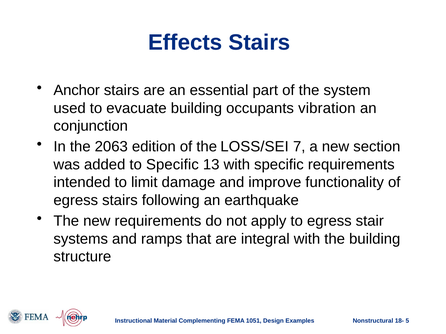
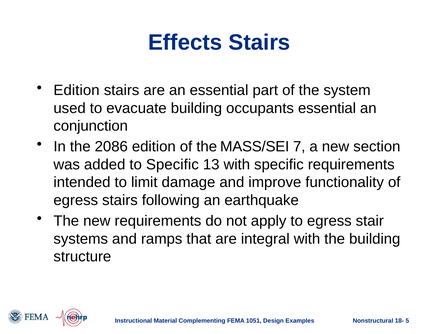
Anchor: Anchor -> Edition (77, 90)
occupants vibration: vibration -> essential (327, 108)
2063: 2063 -> 2086 (111, 147)
LOSS/SEI: LOSS/SEI -> MASS/SEI (255, 147)
